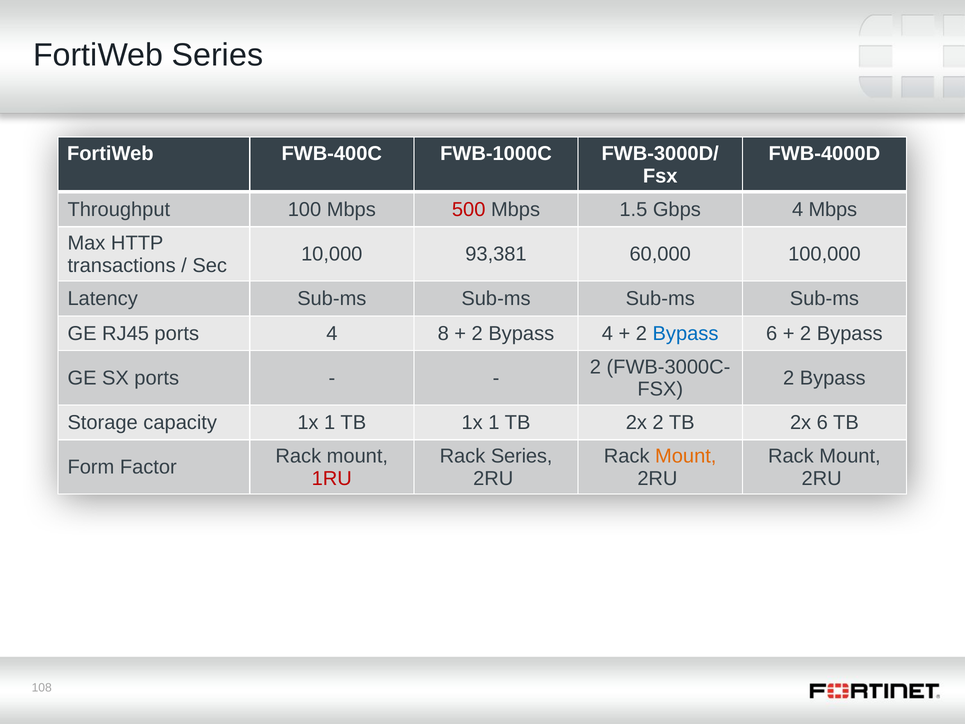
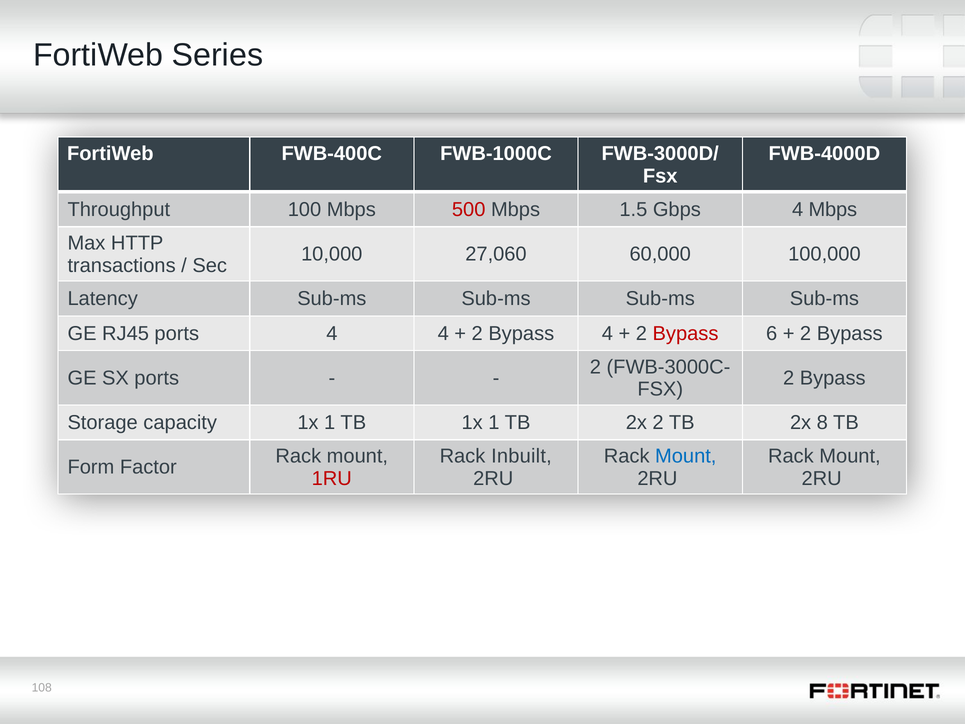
93,381: 93,381 -> 27,060 (496, 254)
4 8: 8 -> 4 (443, 333)
Bypass colour: blue -> red (686, 333)
2x 6: 6 -> 8 (822, 423)
Rack Series: Series -> Inbuilt (521, 456)
Mount colour: orange -> blue (686, 456)
